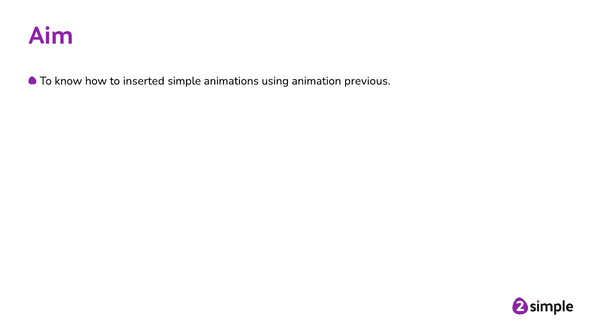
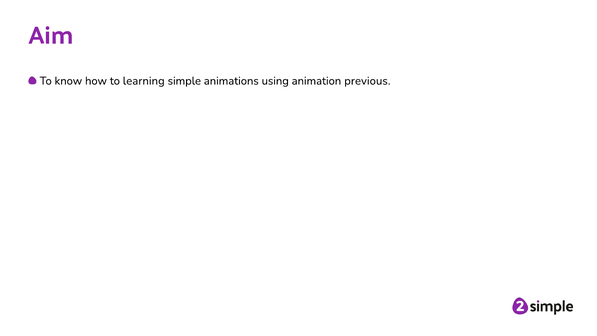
inserted: inserted -> learning (144, 81)
